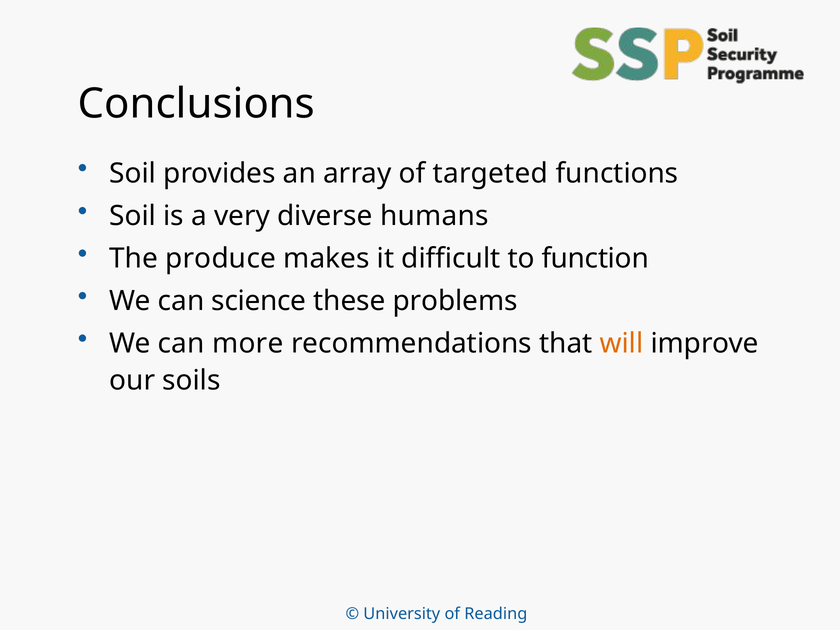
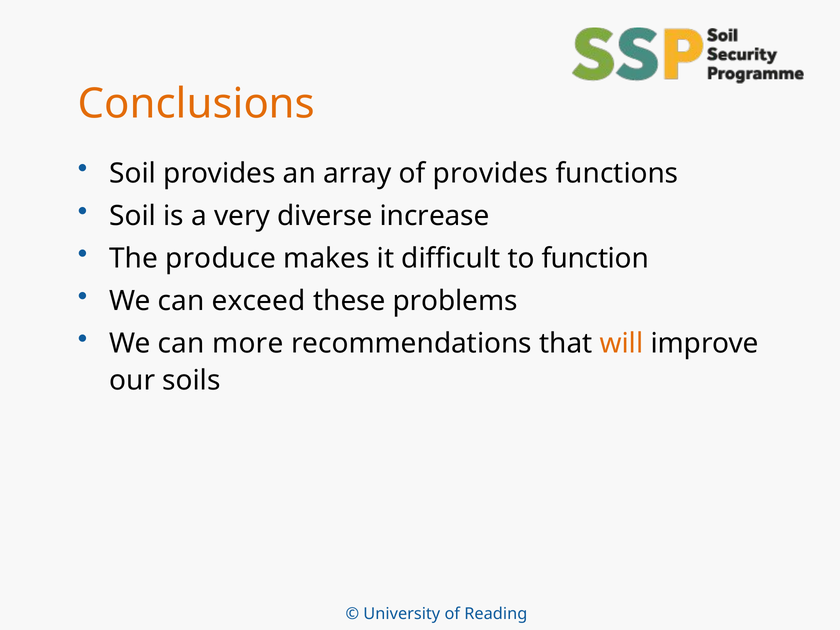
Conclusions colour: black -> orange (196, 104)
of targeted: targeted -> provides (490, 173)
humans: humans -> increase (435, 216)
science: science -> exceed (259, 301)
